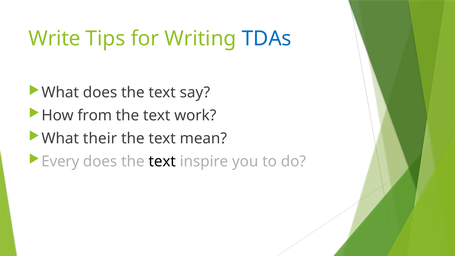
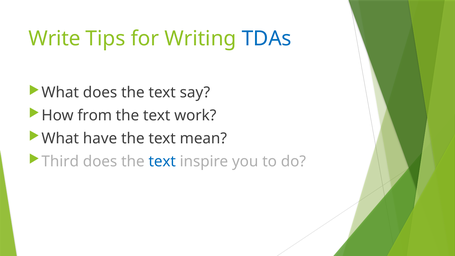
their: their -> have (100, 138)
Every: Every -> Third (60, 161)
text colour: black -> blue (162, 161)
